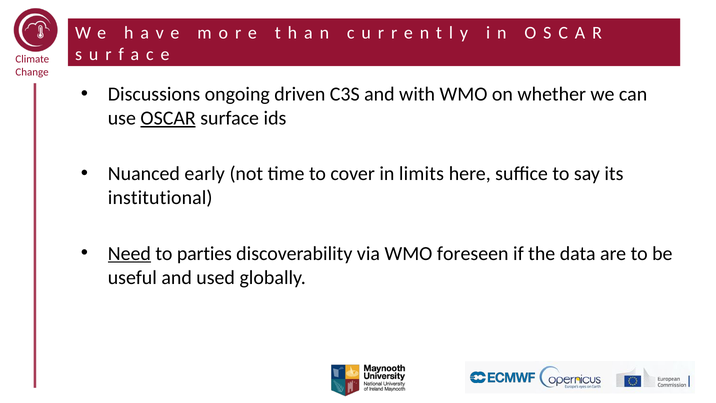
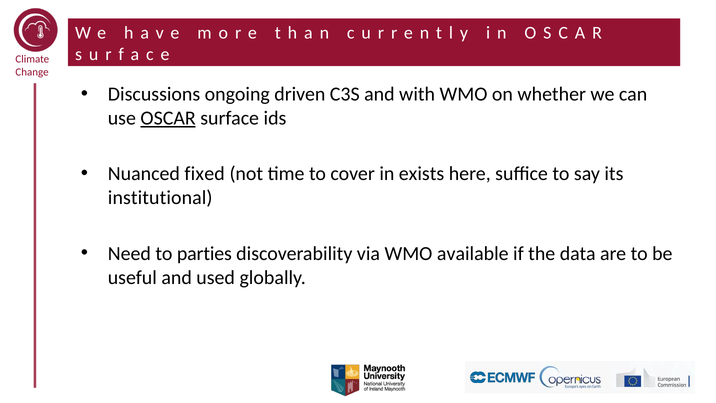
early: early -> fixed (205, 174)
limits: limits -> exists (422, 174)
Need underline: present -> none (129, 253)
foreseen: foreseen -> available (473, 253)
